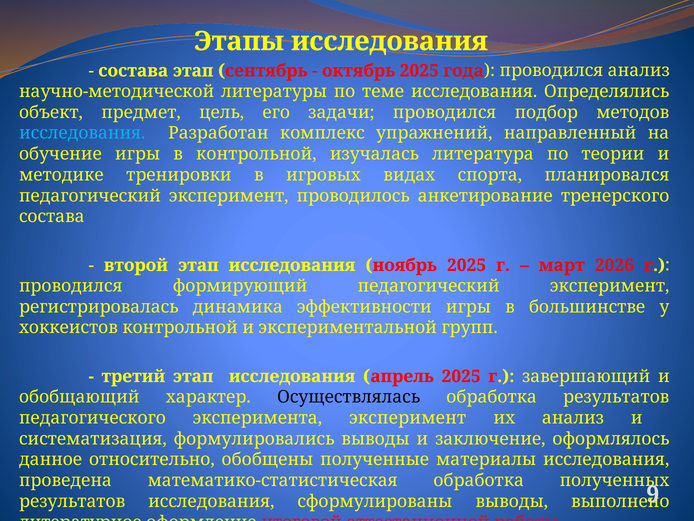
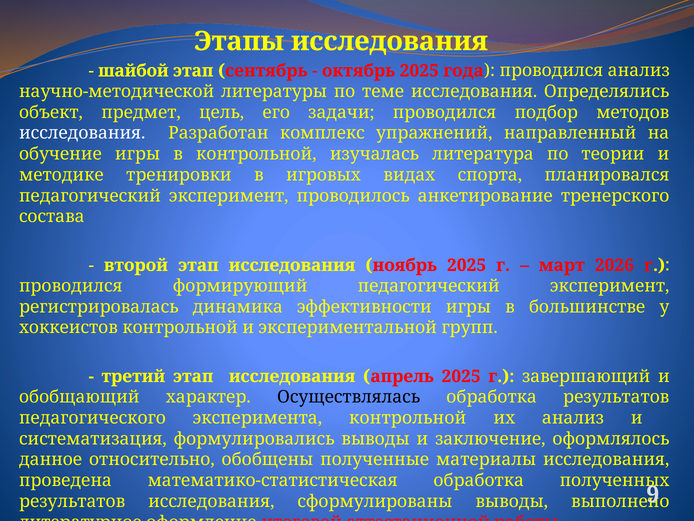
состава: состава -> шайбой (133, 71)
исследования colour: light blue -> white (82, 133)
эксперимента эксперимент: эксперимент -> контрольной (408, 418)
